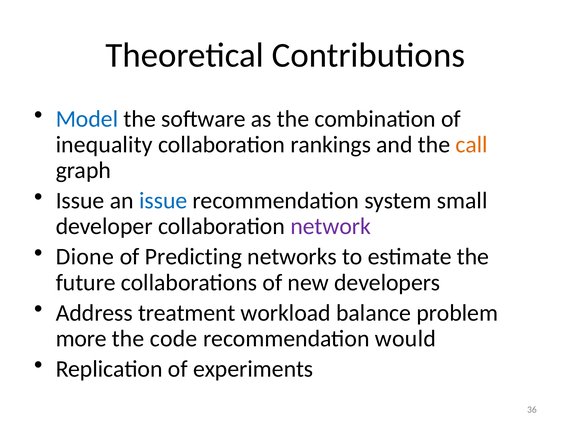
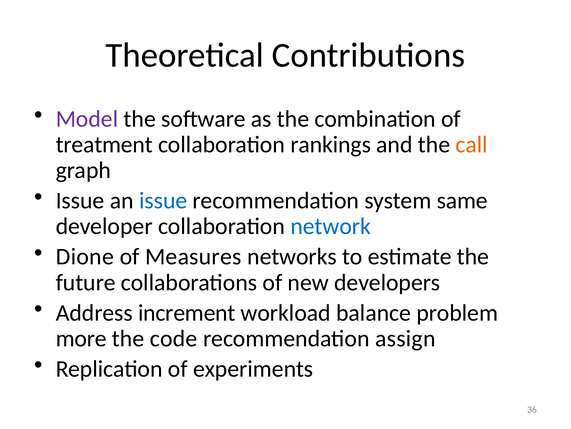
Model colour: blue -> purple (87, 119)
inequality: inequality -> treatment (104, 144)
small: small -> same (462, 200)
network colour: purple -> blue (331, 226)
Predicting: Predicting -> Measures (193, 256)
treatment: treatment -> increment (187, 312)
would: would -> assign (405, 338)
